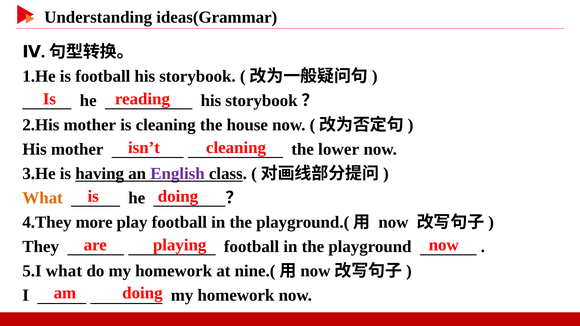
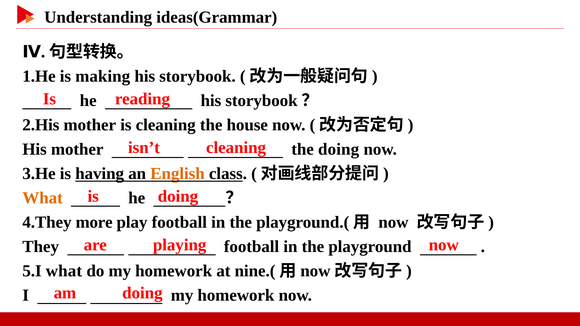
is football: football -> making (103, 76)
the lower: lower -> doing (339, 149)
English colour: purple -> orange (177, 174)
